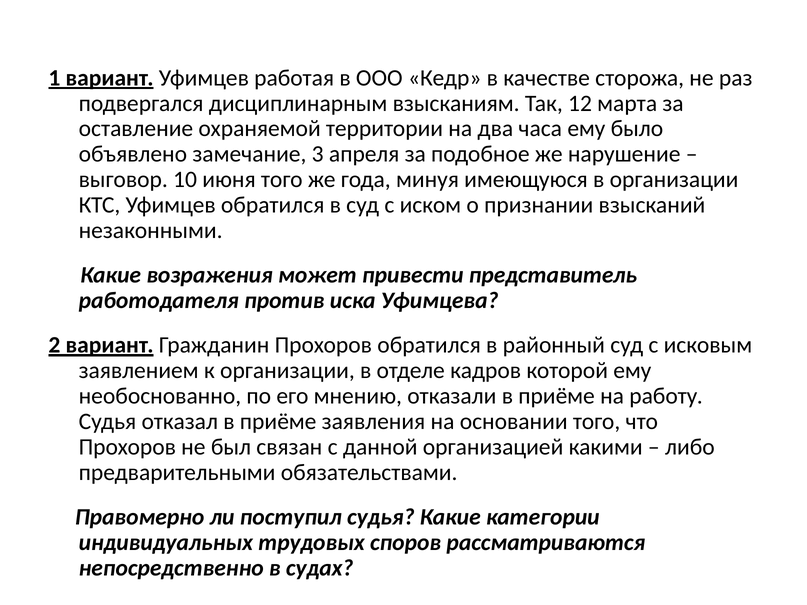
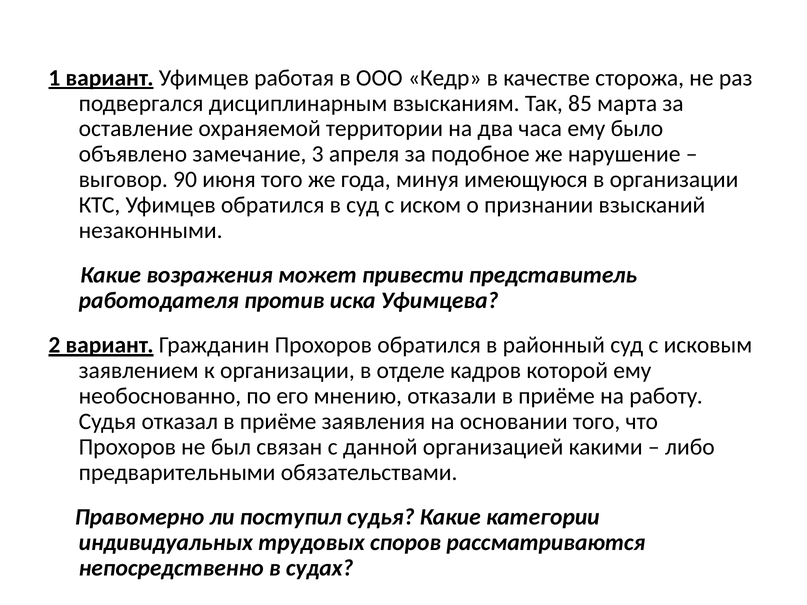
12: 12 -> 85 (580, 103)
10: 10 -> 90 (185, 180)
